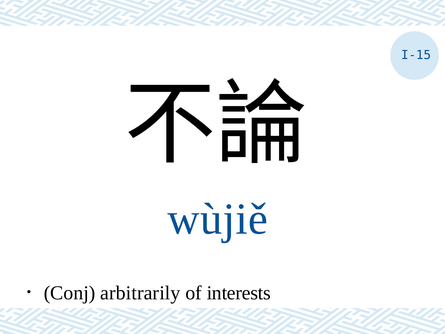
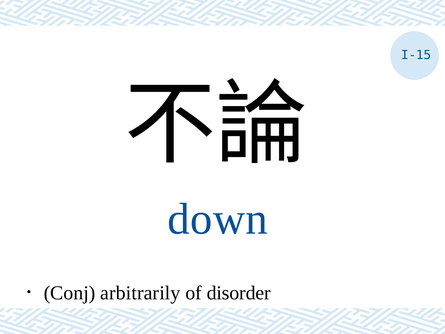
wùjiě: wùjiě -> down (218, 219)
interests: interests -> disorder (239, 293)
